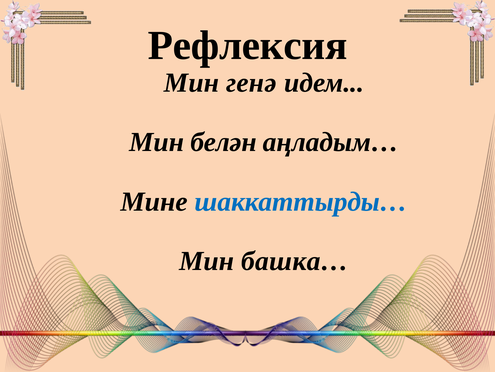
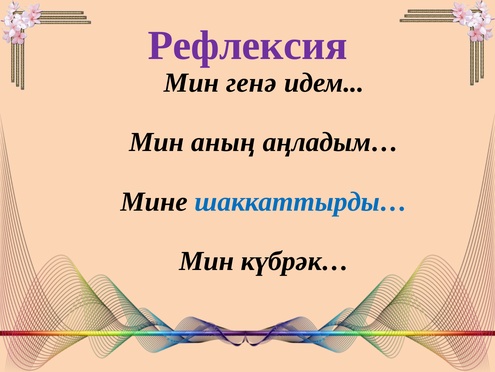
Рефлексия colour: black -> purple (248, 45)
белән: белән -> аның (223, 142)
башка…: башка… -> күбрәк… (295, 261)
